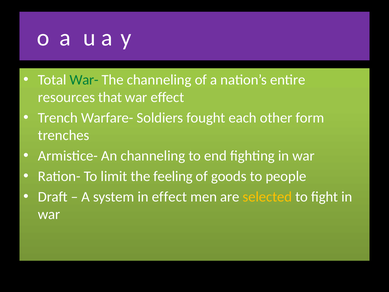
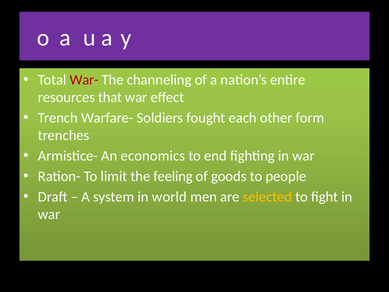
War- colour: green -> red (84, 80)
An channeling: channeling -> economics (153, 156)
in effect: effect -> world (169, 197)
